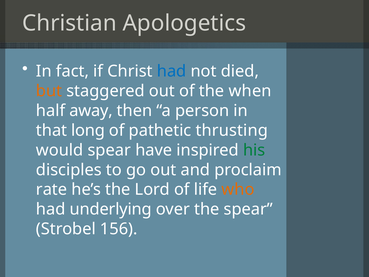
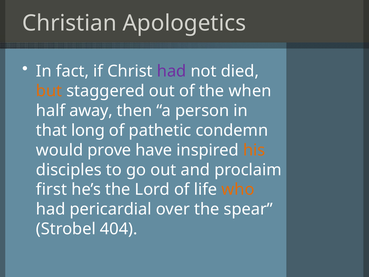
had colour: blue -> purple (172, 71)
thrusting: thrusting -> condemn (232, 130)
would spear: spear -> prove (109, 150)
his colour: green -> orange (254, 150)
rate: rate -> first (51, 189)
underlying: underlying -> pericardial (111, 209)
156: 156 -> 404 (119, 229)
